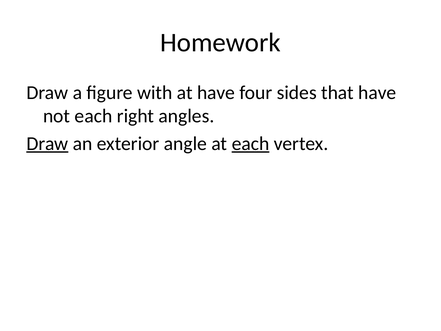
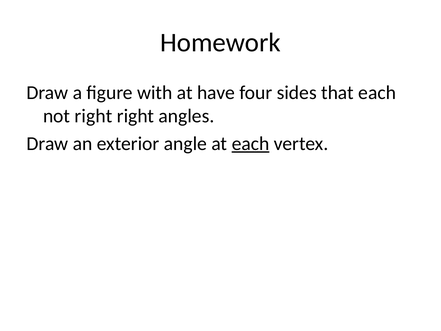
that have: have -> each (377, 93)
not each: each -> right (93, 116)
Draw underline: present -> none (47, 143)
